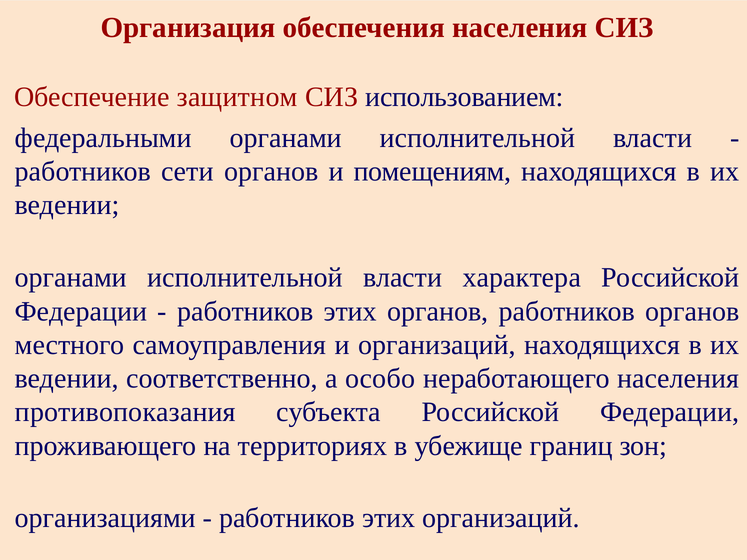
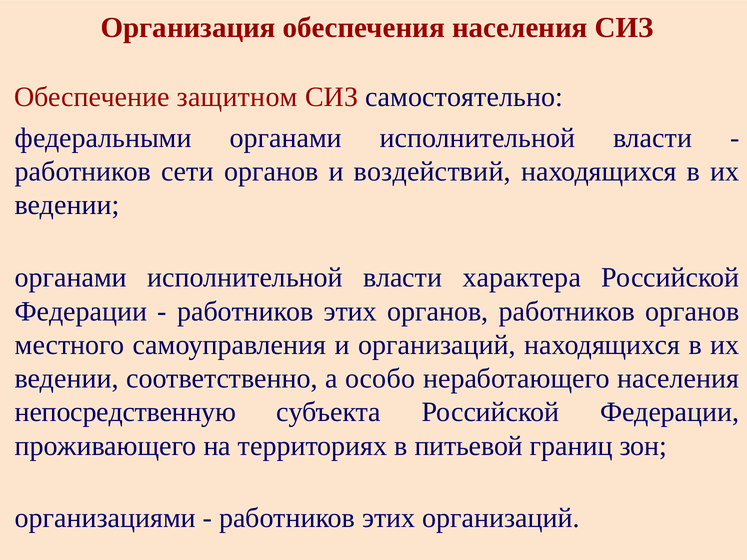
использованием: использованием -> самостоятельно (464, 97)
помещениям: помещениям -> воздействий (432, 172)
противопоказания: противопоказания -> непосредственную (126, 412)
убежище: убежище -> питьевой (469, 446)
